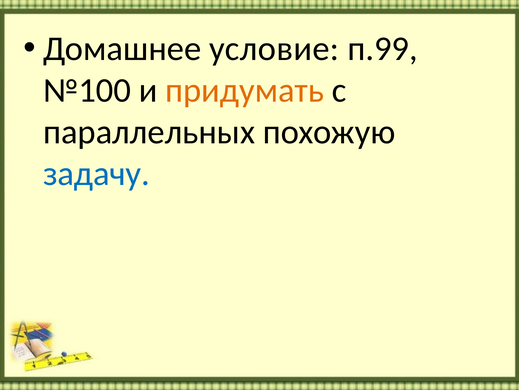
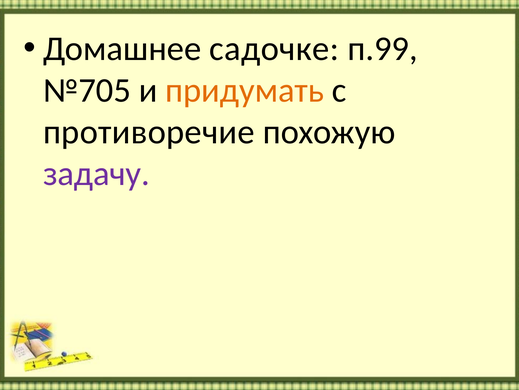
условие: условие -> садочке (274, 49)
№100: №100 -> №705 (87, 90)
параллельных: параллельных -> противоречие (149, 132)
задачу colour: blue -> purple (96, 173)
